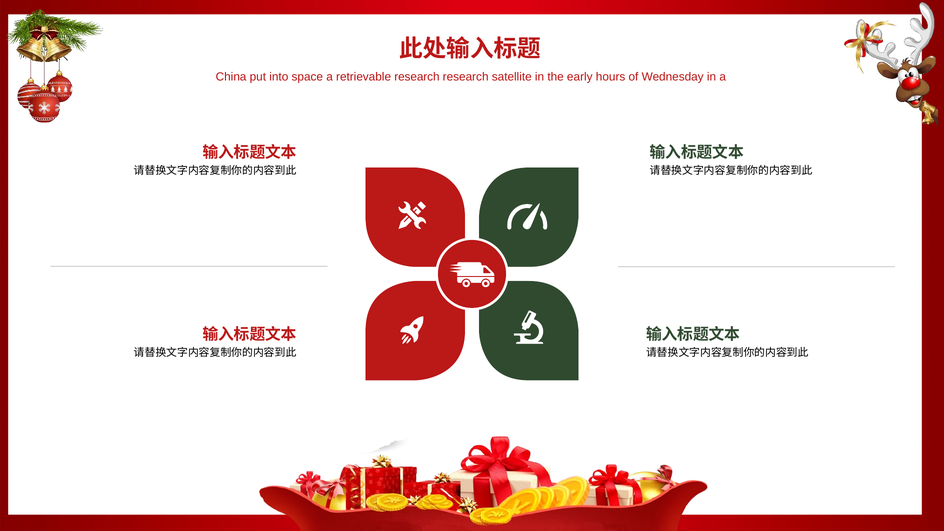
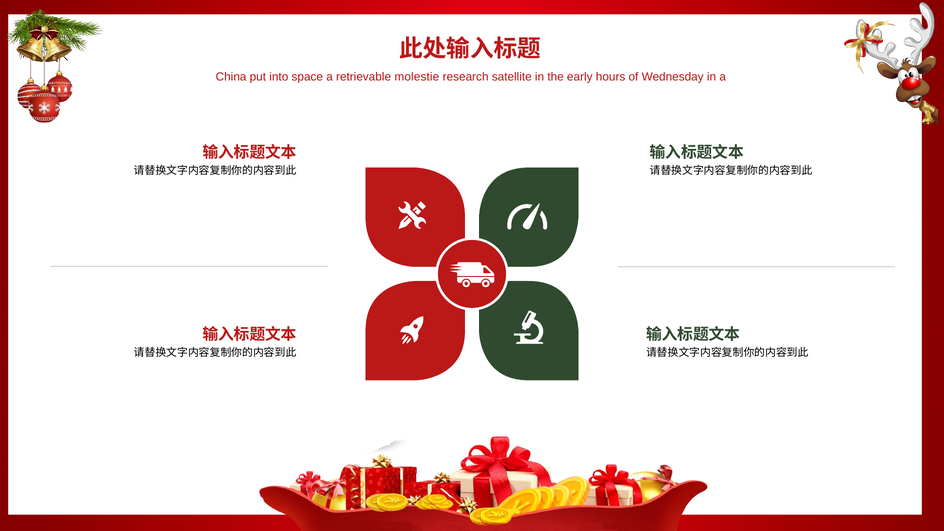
retrievable research: research -> molestie (417, 77)
